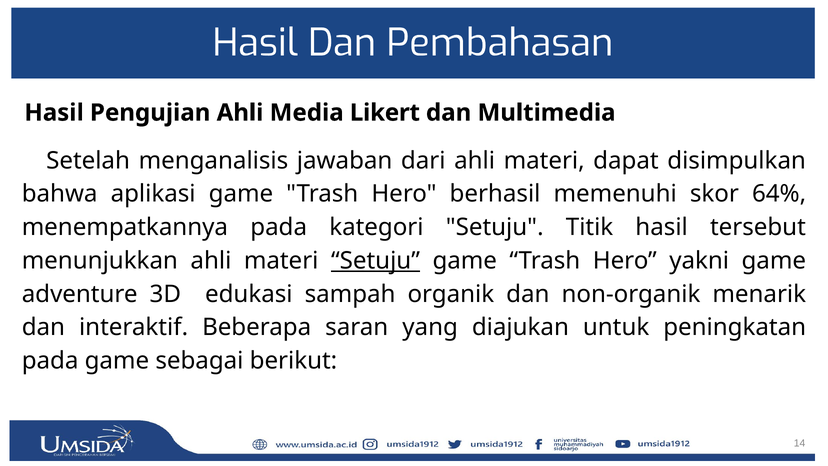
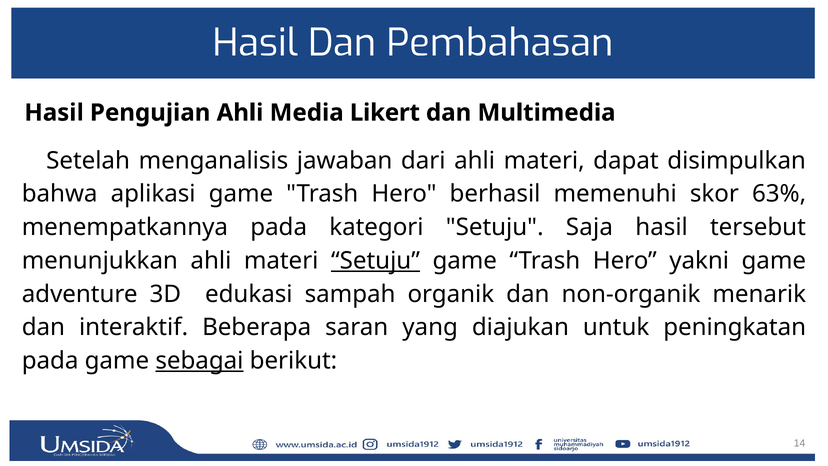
64%: 64% -> 63% (779, 194)
Titik: Titik -> Saja (589, 227)
sebagai underline: none -> present (199, 361)
